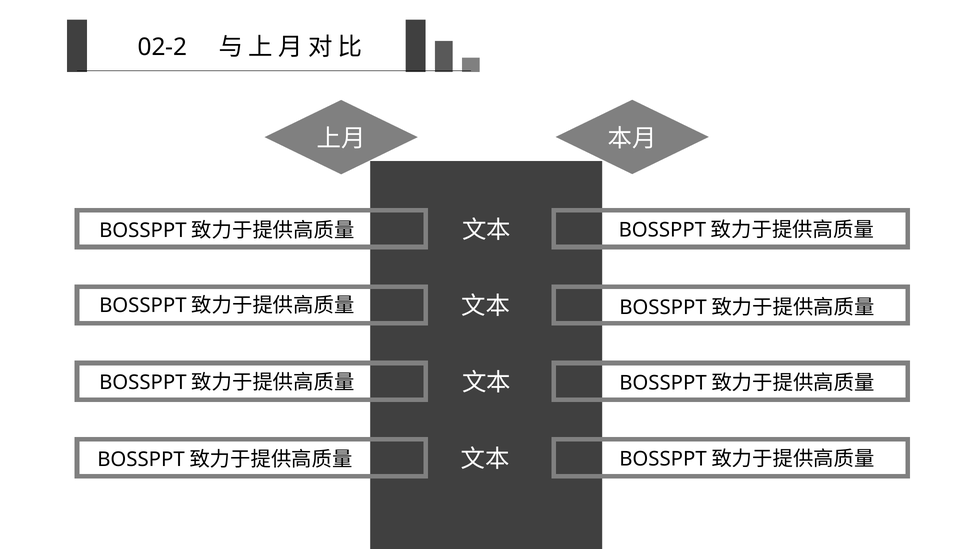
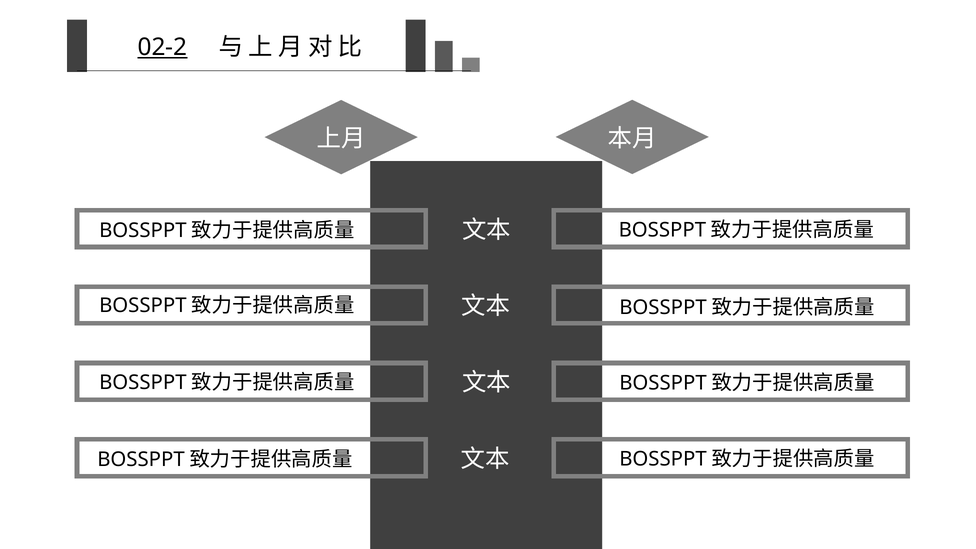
02-2 underline: none -> present (162, 47)
